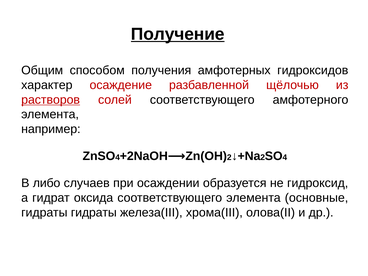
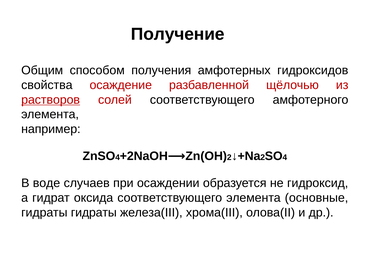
Получение underline: present -> none (178, 34)
характер: характер -> свойства (47, 85)
либо: либо -> воде (47, 183)
